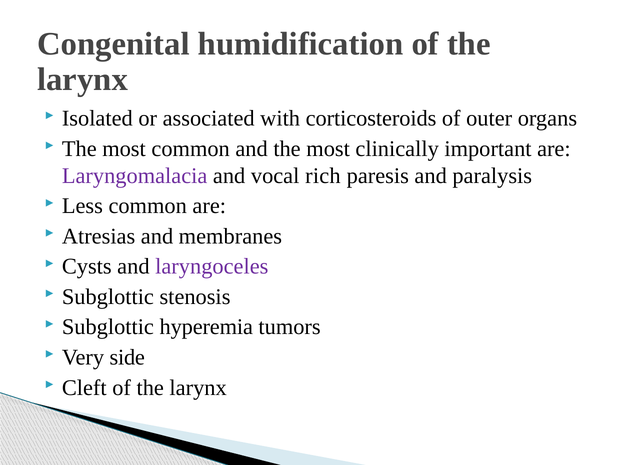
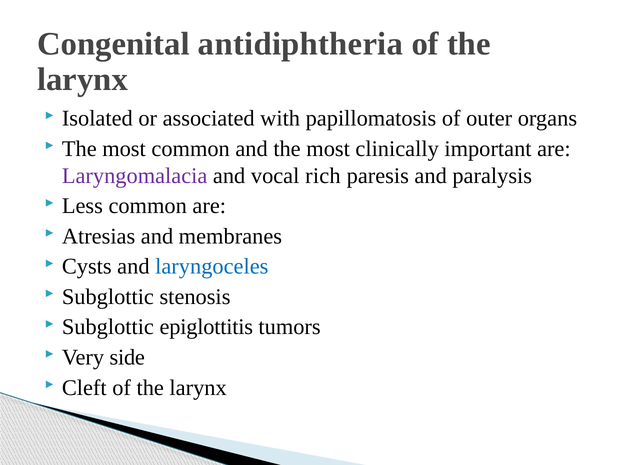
humidification: humidification -> antidiphtheria (301, 44)
corticosteroids: corticosteroids -> papillomatosis (371, 118)
laryngoceles colour: purple -> blue (212, 267)
hyperemia: hyperemia -> epiglottitis (206, 327)
